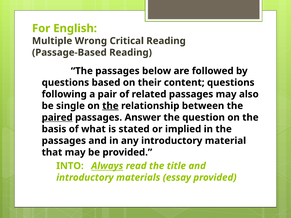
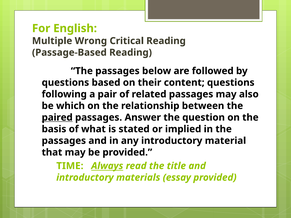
single: single -> which (70, 106)
the underline: present -> none (110, 106)
INTO: INTO -> TIME (70, 166)
